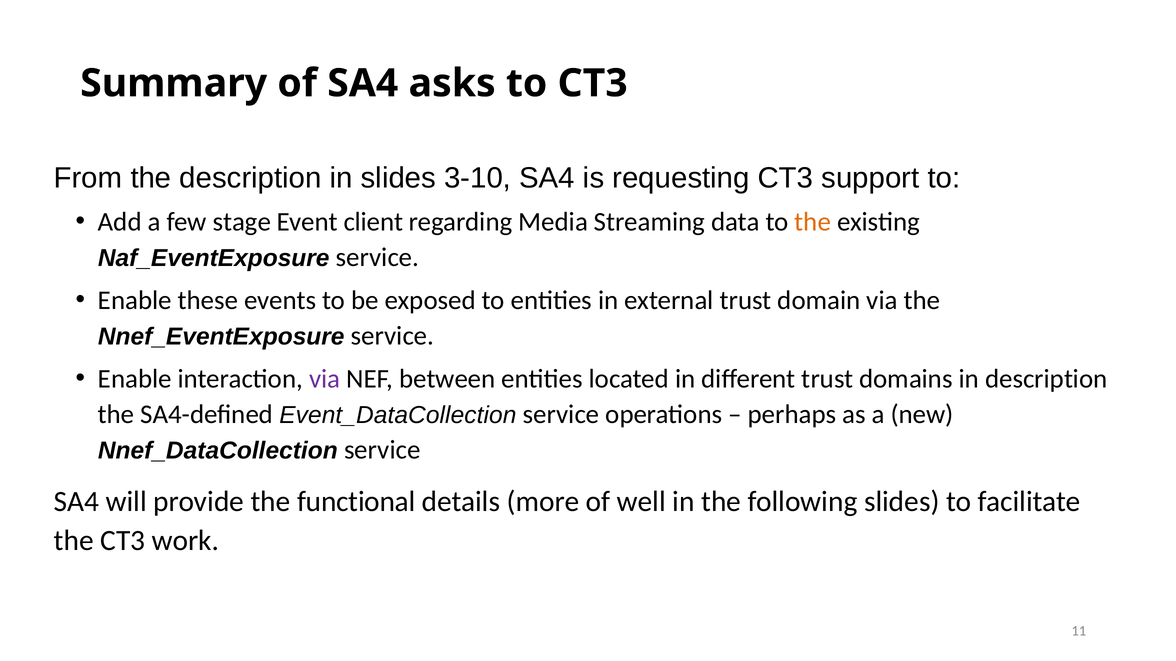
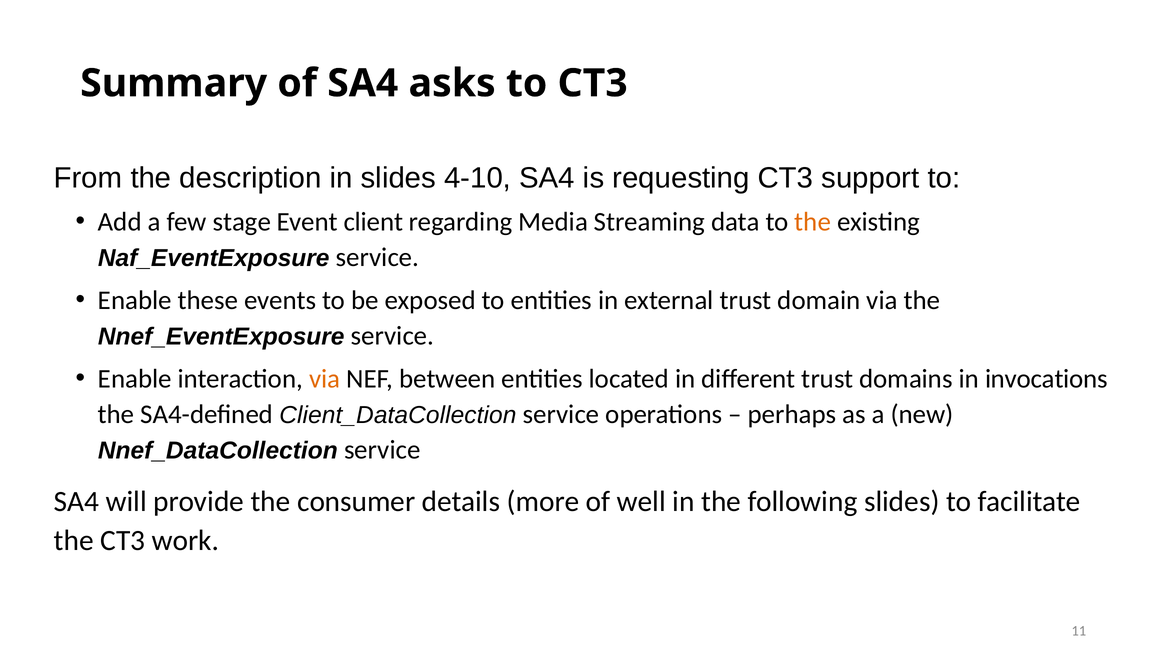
3-10: 3-10 -> 4-10 (478, 178)
via colour: purple -> orange (325, 379)
in description: description -> invocations (1046, 379)
Event_DataCollection: Event_DataCollection -> Client_DataCollection (398, 415)
functional: functional -> consumer (356, 502)
